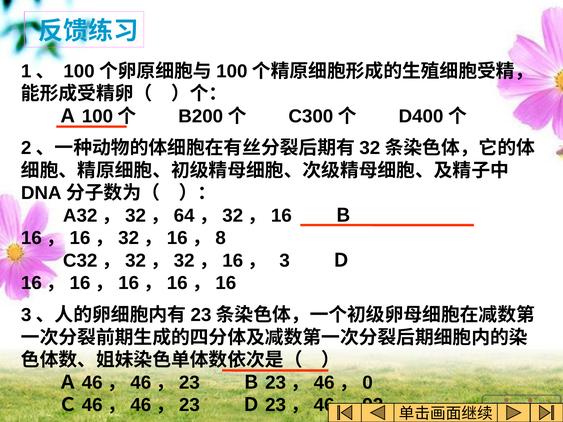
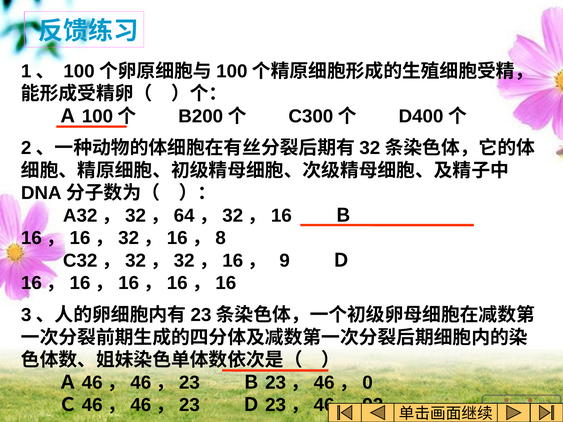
3: 3 -> 9 (285, 261)
